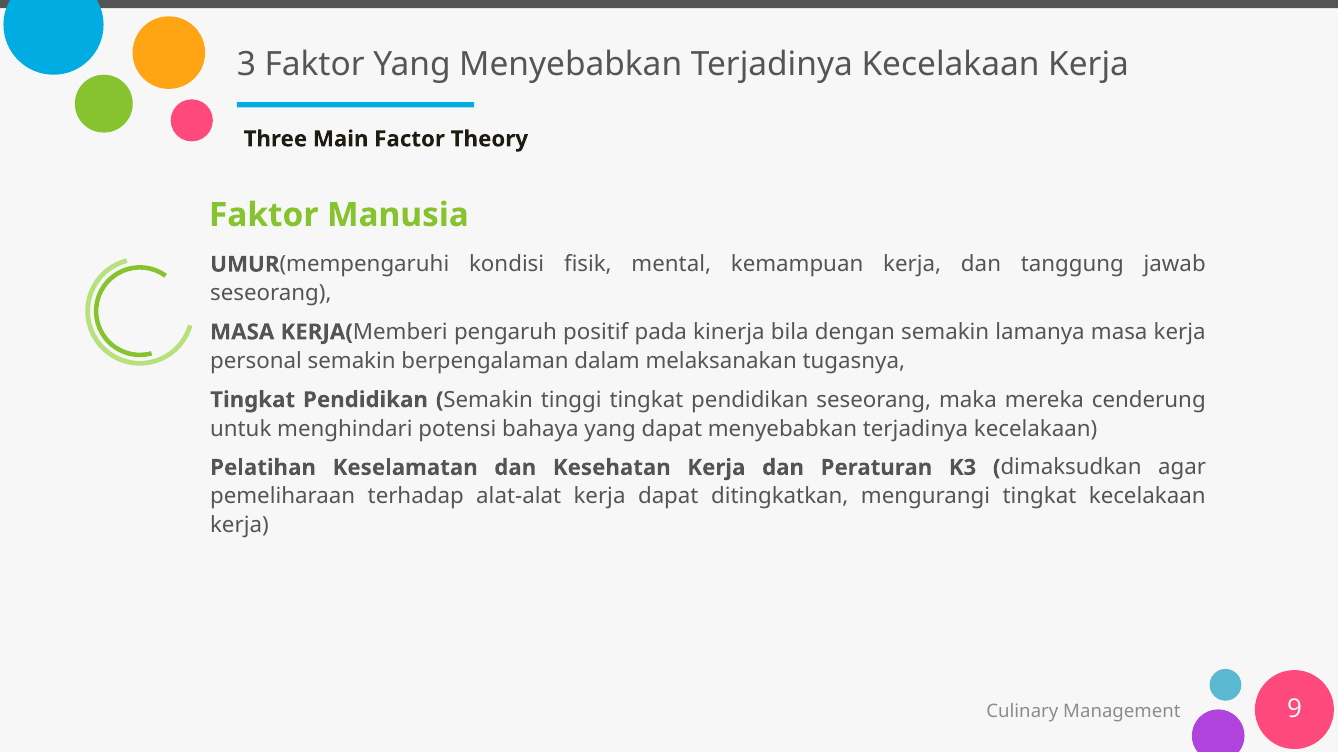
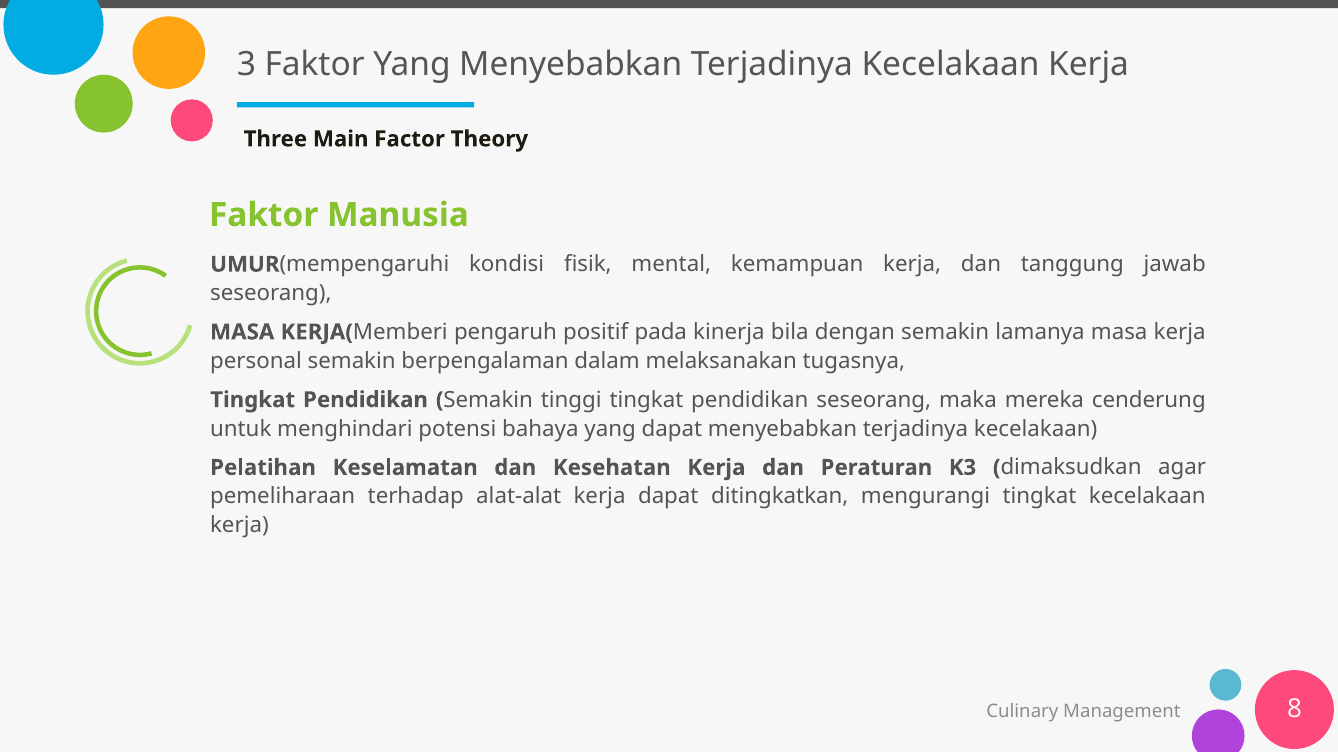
9: 9 -> 8 (1294, 710)
